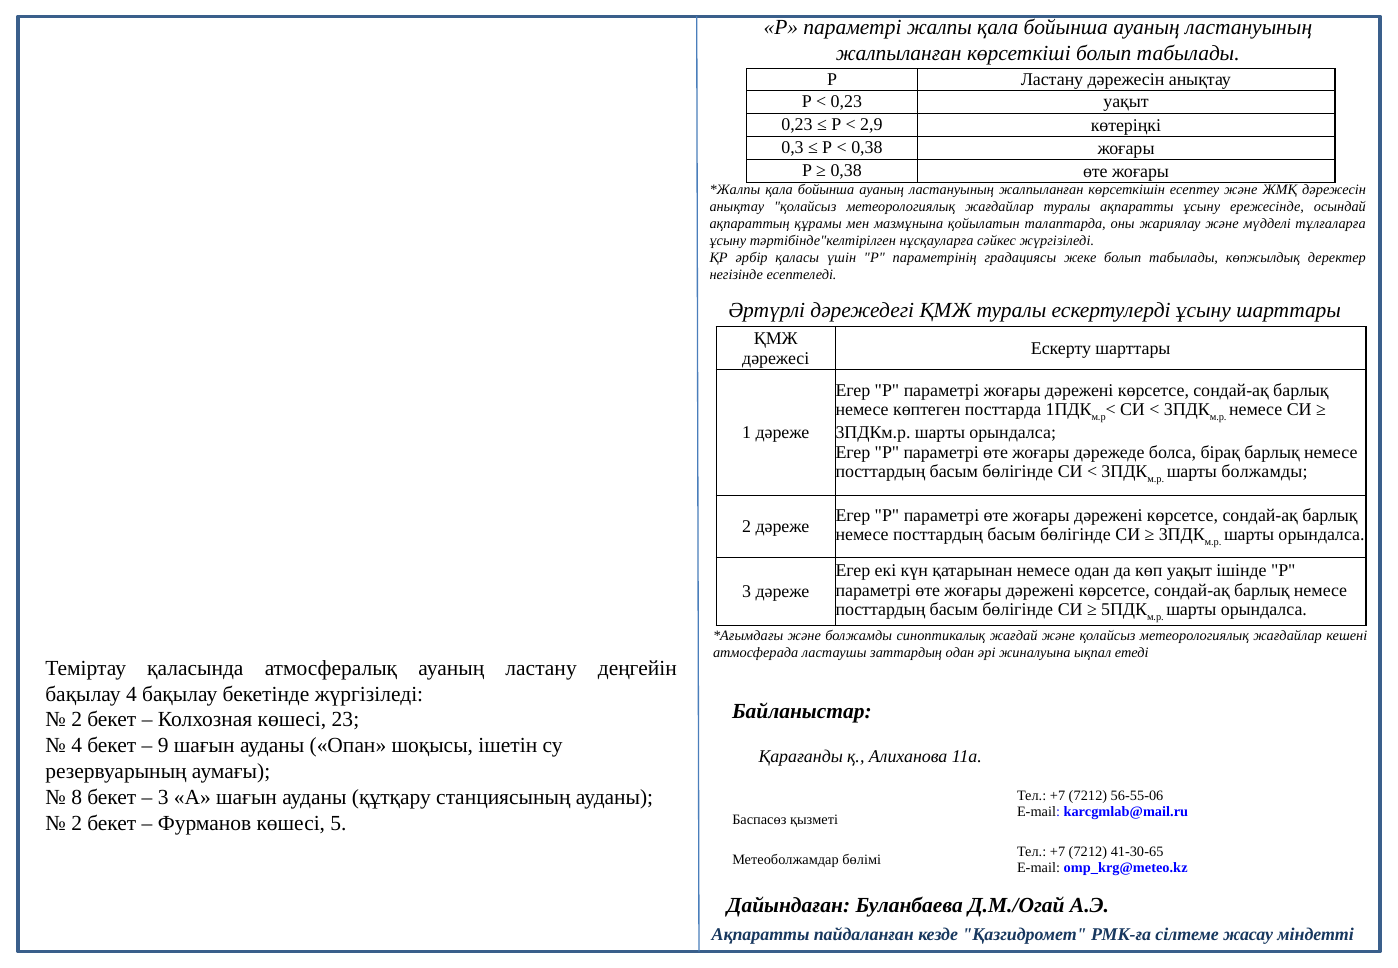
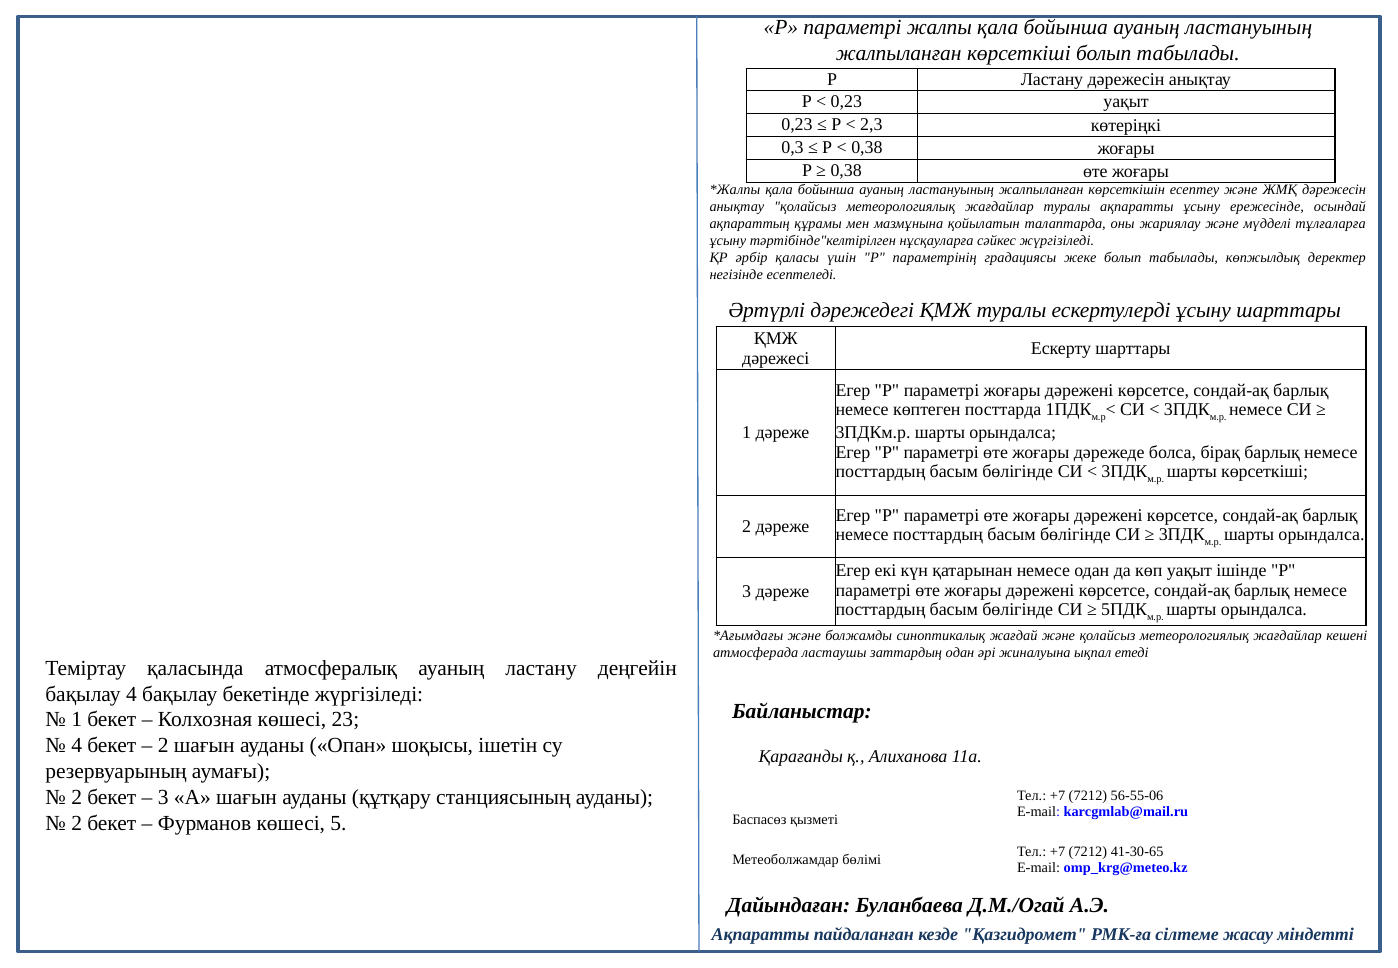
2,9: 2,9 -> 2,3 (871, 125)
шарты болжамды: болжамды -> көрсеткіші (1265, 472)
2: 2 -> 1 (77, 720)
9: 9 -> 2 (163, 746)
8: 8 -> 2 (77, 797)
